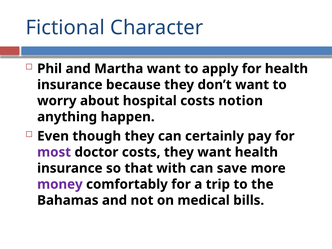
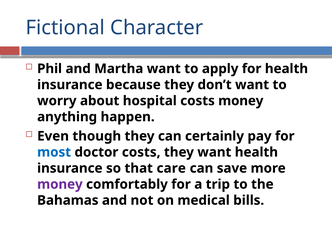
costs notion: notion -> money (241, 101)
most colour: purple -> blue (54, 152)
with: with -> care (171, 168)
